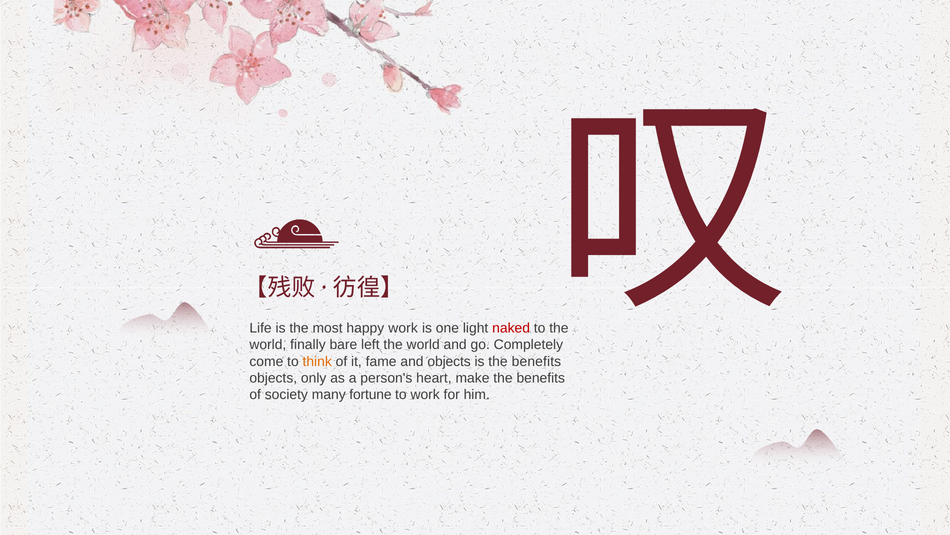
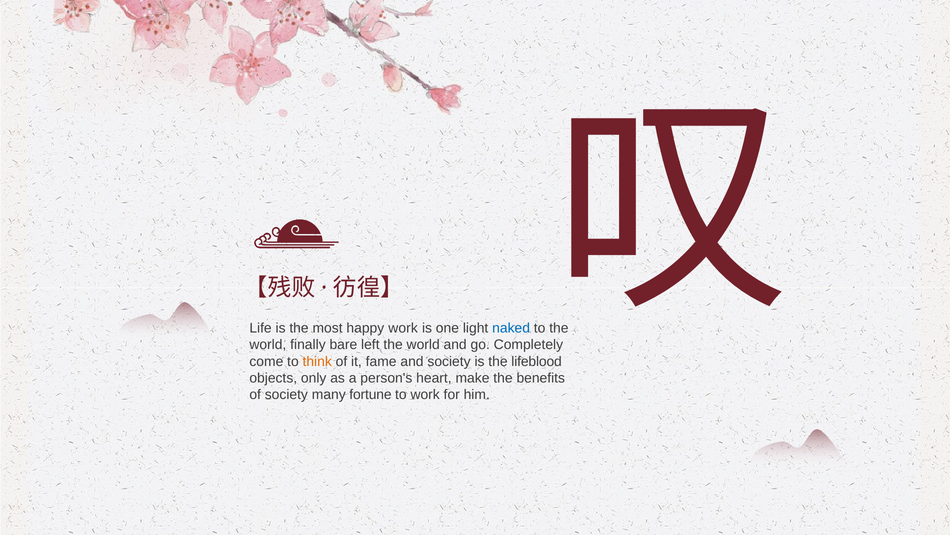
naked colour: red -> blue (511, 328)
and objects: objects -> society (449, 361)
is the benefits: benefits -> lifeblood (537, 361)
